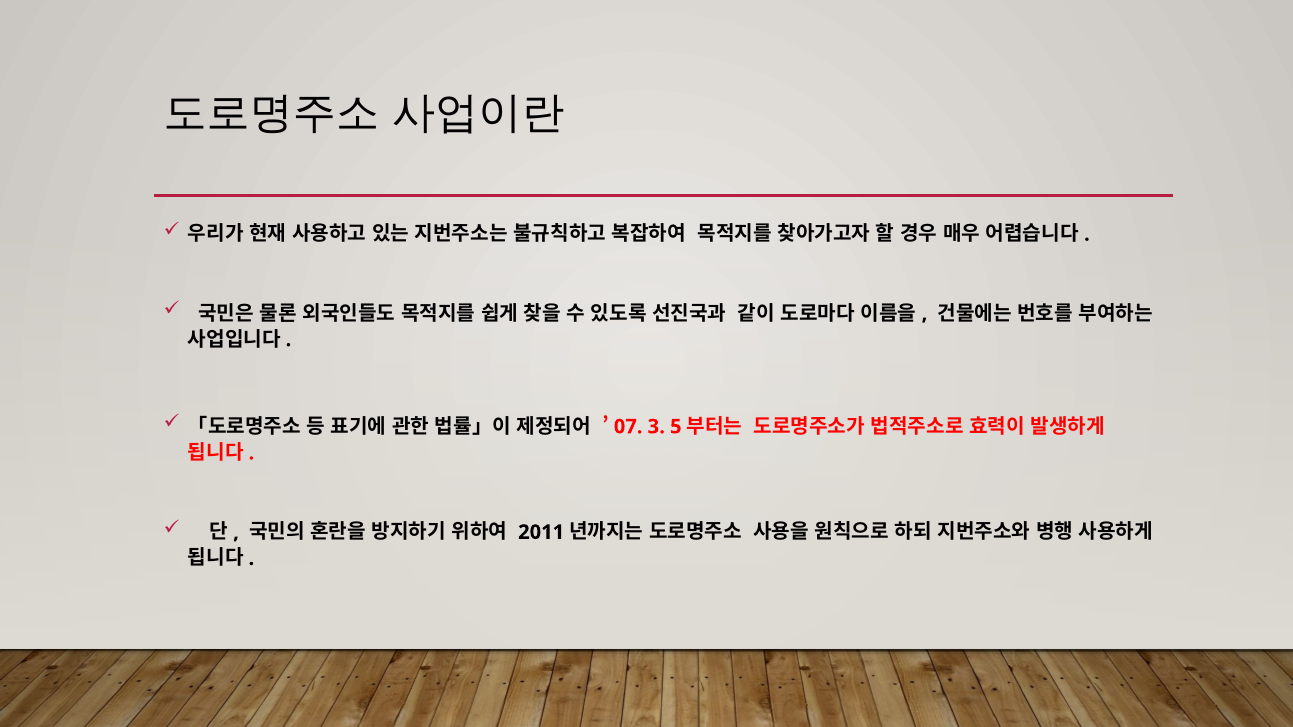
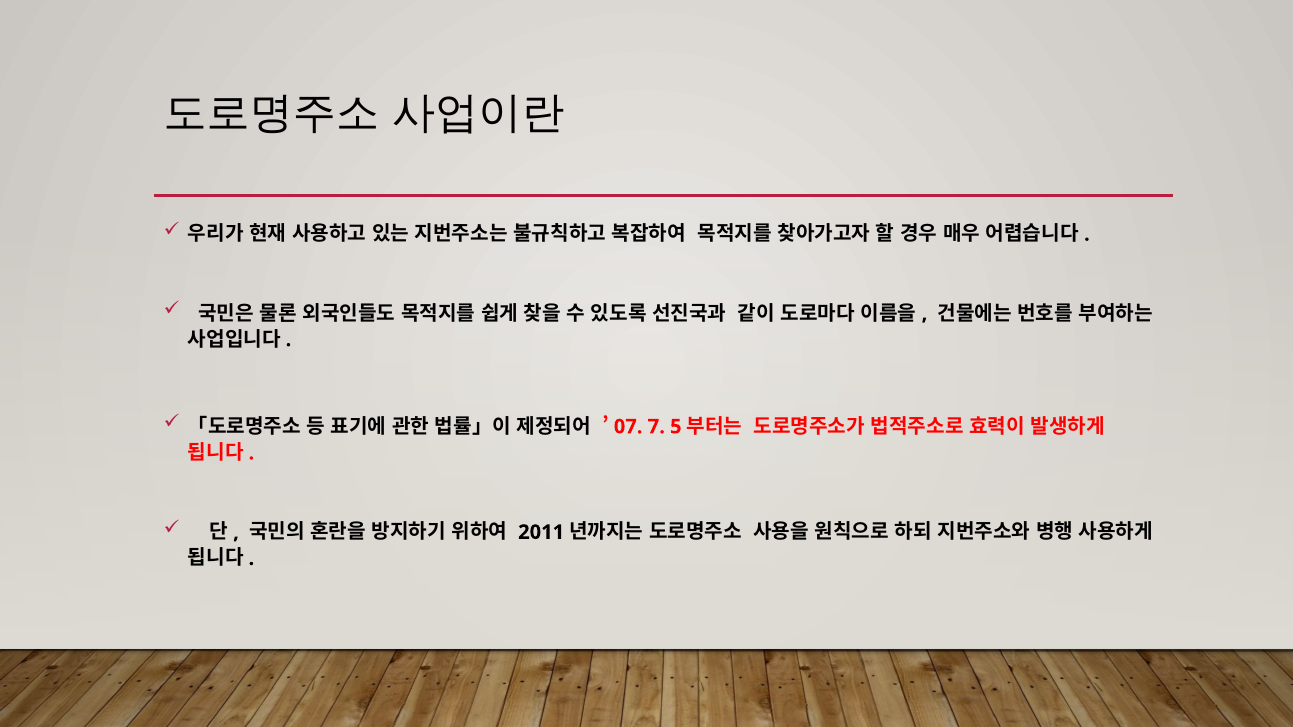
3: 3 -> 7 (656, 427)
